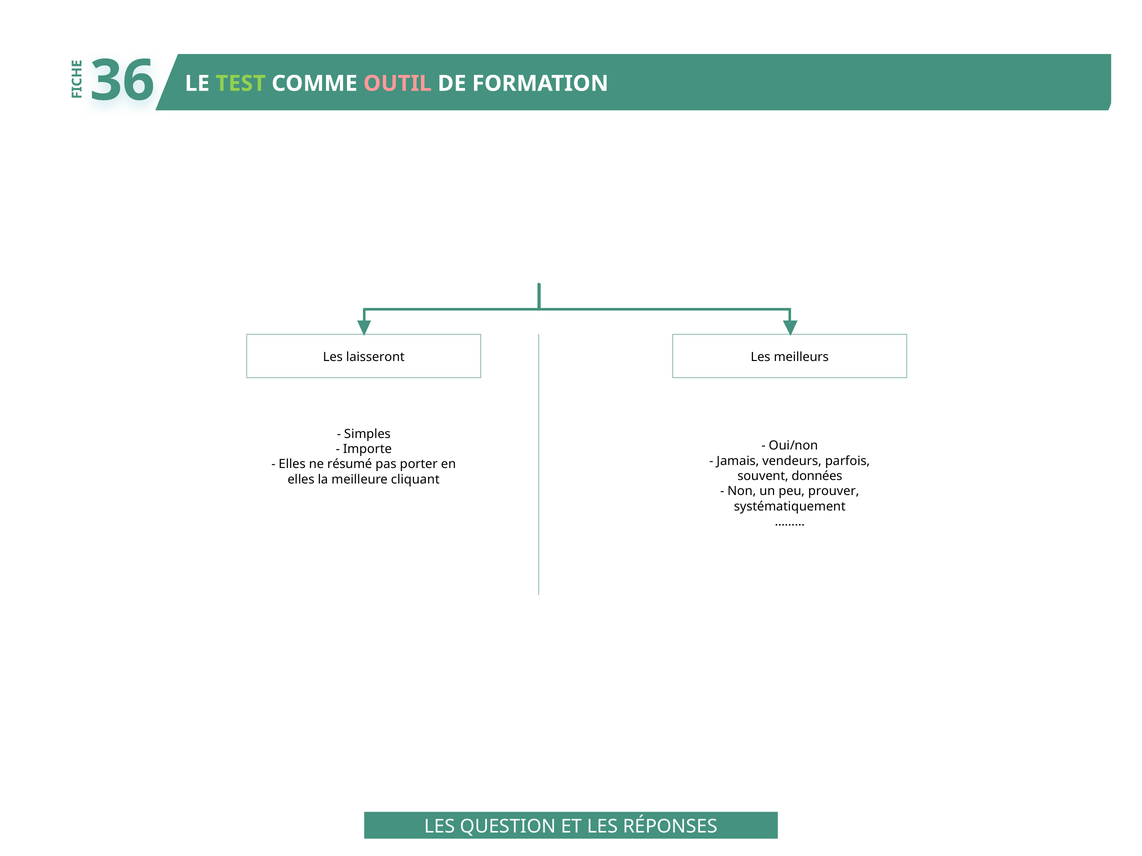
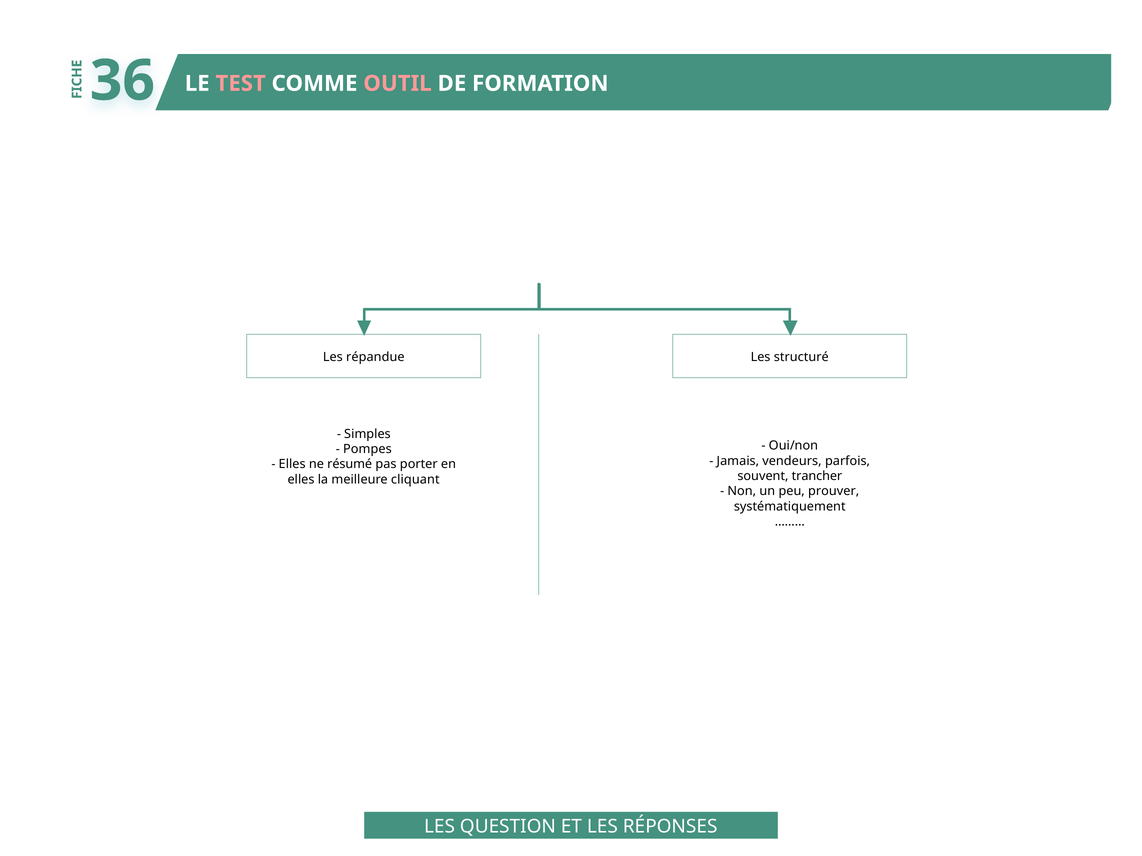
TEST colour: light green -> pink (241, 84)
laisseront: laisseront -> répandue (375, 357)
meilleurs: meilleurs -> structuré (801, 357)
Importe: Importe -> Pompes (367, 449)
données: données -> trancher (817, 476)
